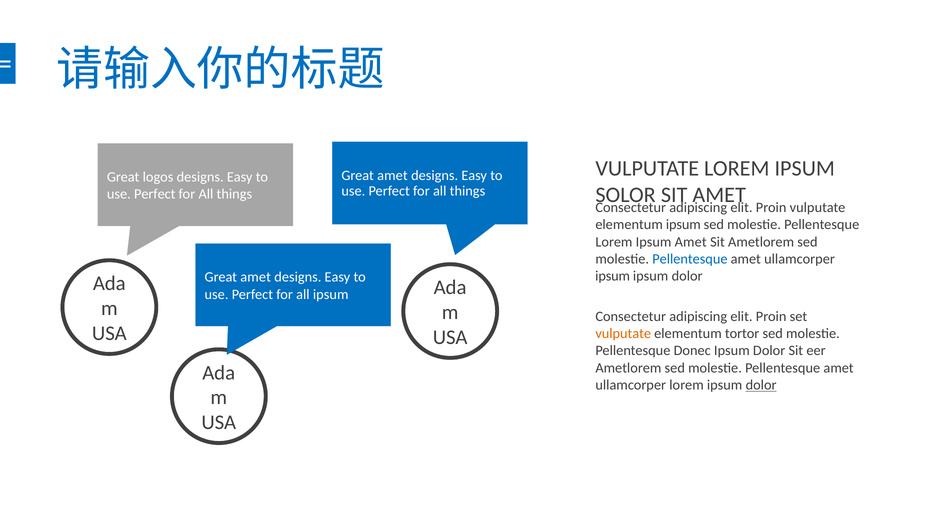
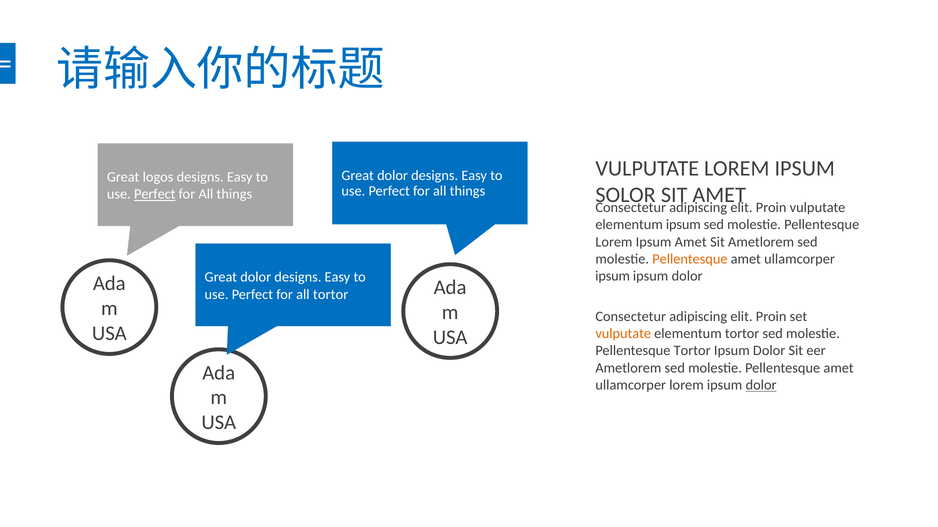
amet: amet -> dolor (393, 176)
Perfect underline: none -> present (155, 195)
Pellentesque colour: blue -> orange (690, 259)
amet: amet -> dolor (256, 278)
all ipsum: ipsum -> tortor (331, 295)
Pellentesque Donec: Donec -> Tortor (692, 351)
